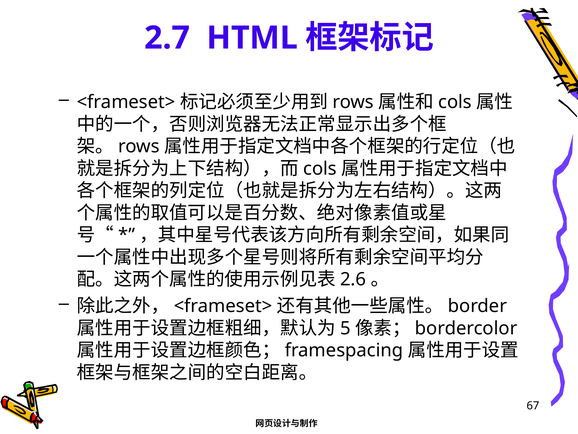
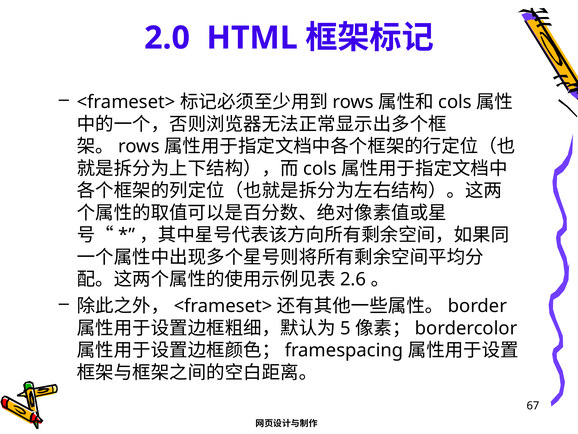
2.7: 2.7 -> 2.0 (167, 38)
